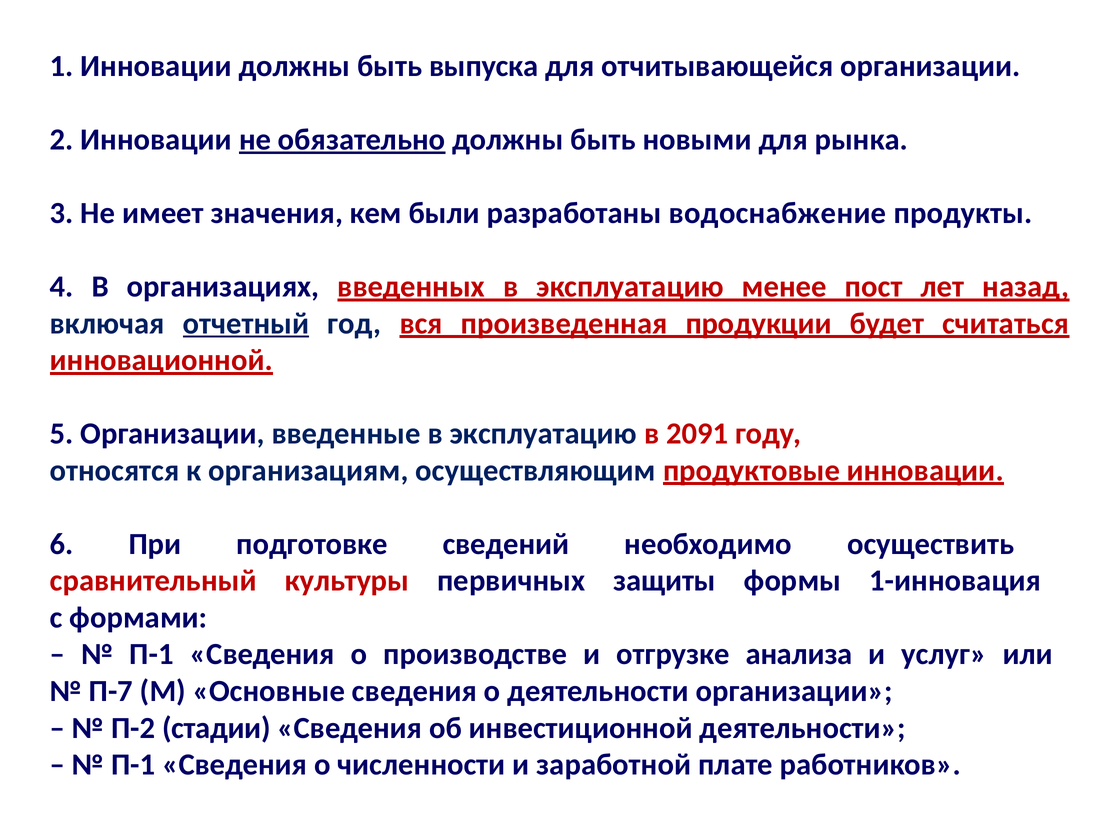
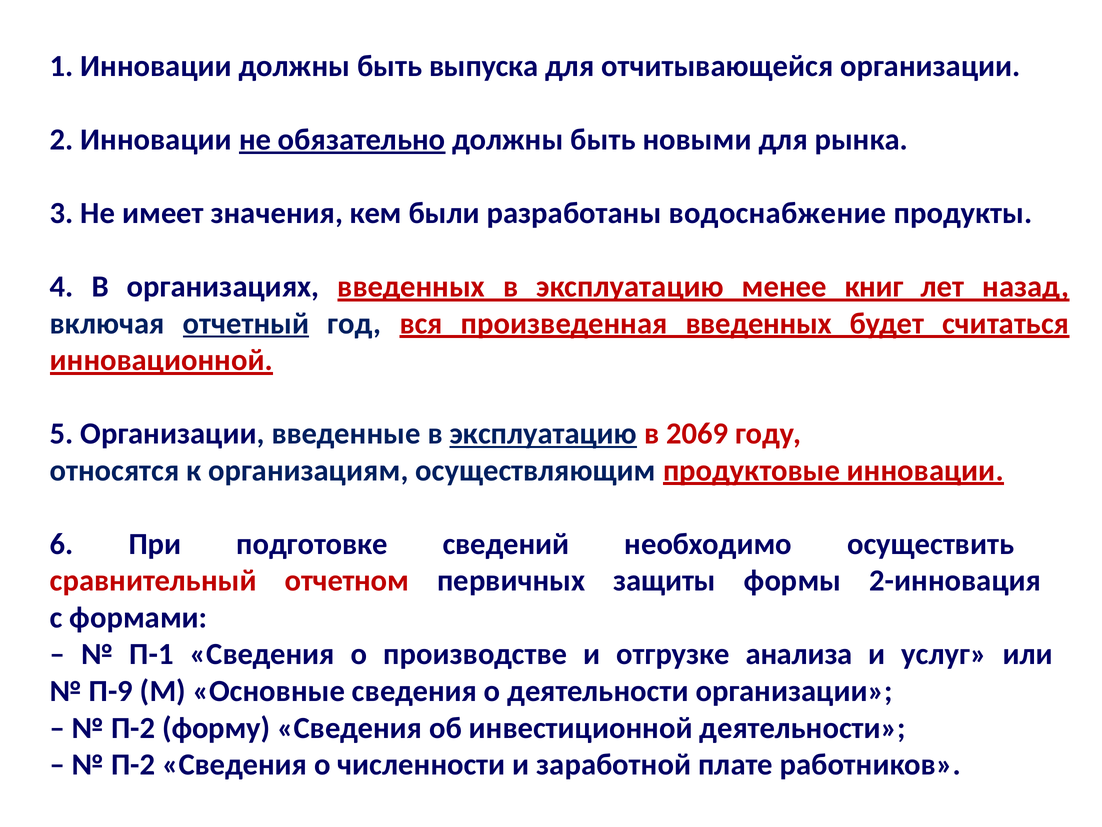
пост: пост -> книг (874, 286)
произведенная продукции: продукции -> введенных (759, 323)
эксплуатацию underline: none -> present (543, 433)
2091: 2091 -> 2069 (697, 433)
культуры: культуры -> отчетном (347, 580)
1-инновация: 1-инновация -> 2-инновация (955, 580)
П-7: П-7 -> П-9 (111, 691)
стадии: стадии -> форму (216, 727)
П-1: П-1 -> П-2 (133, 764)
